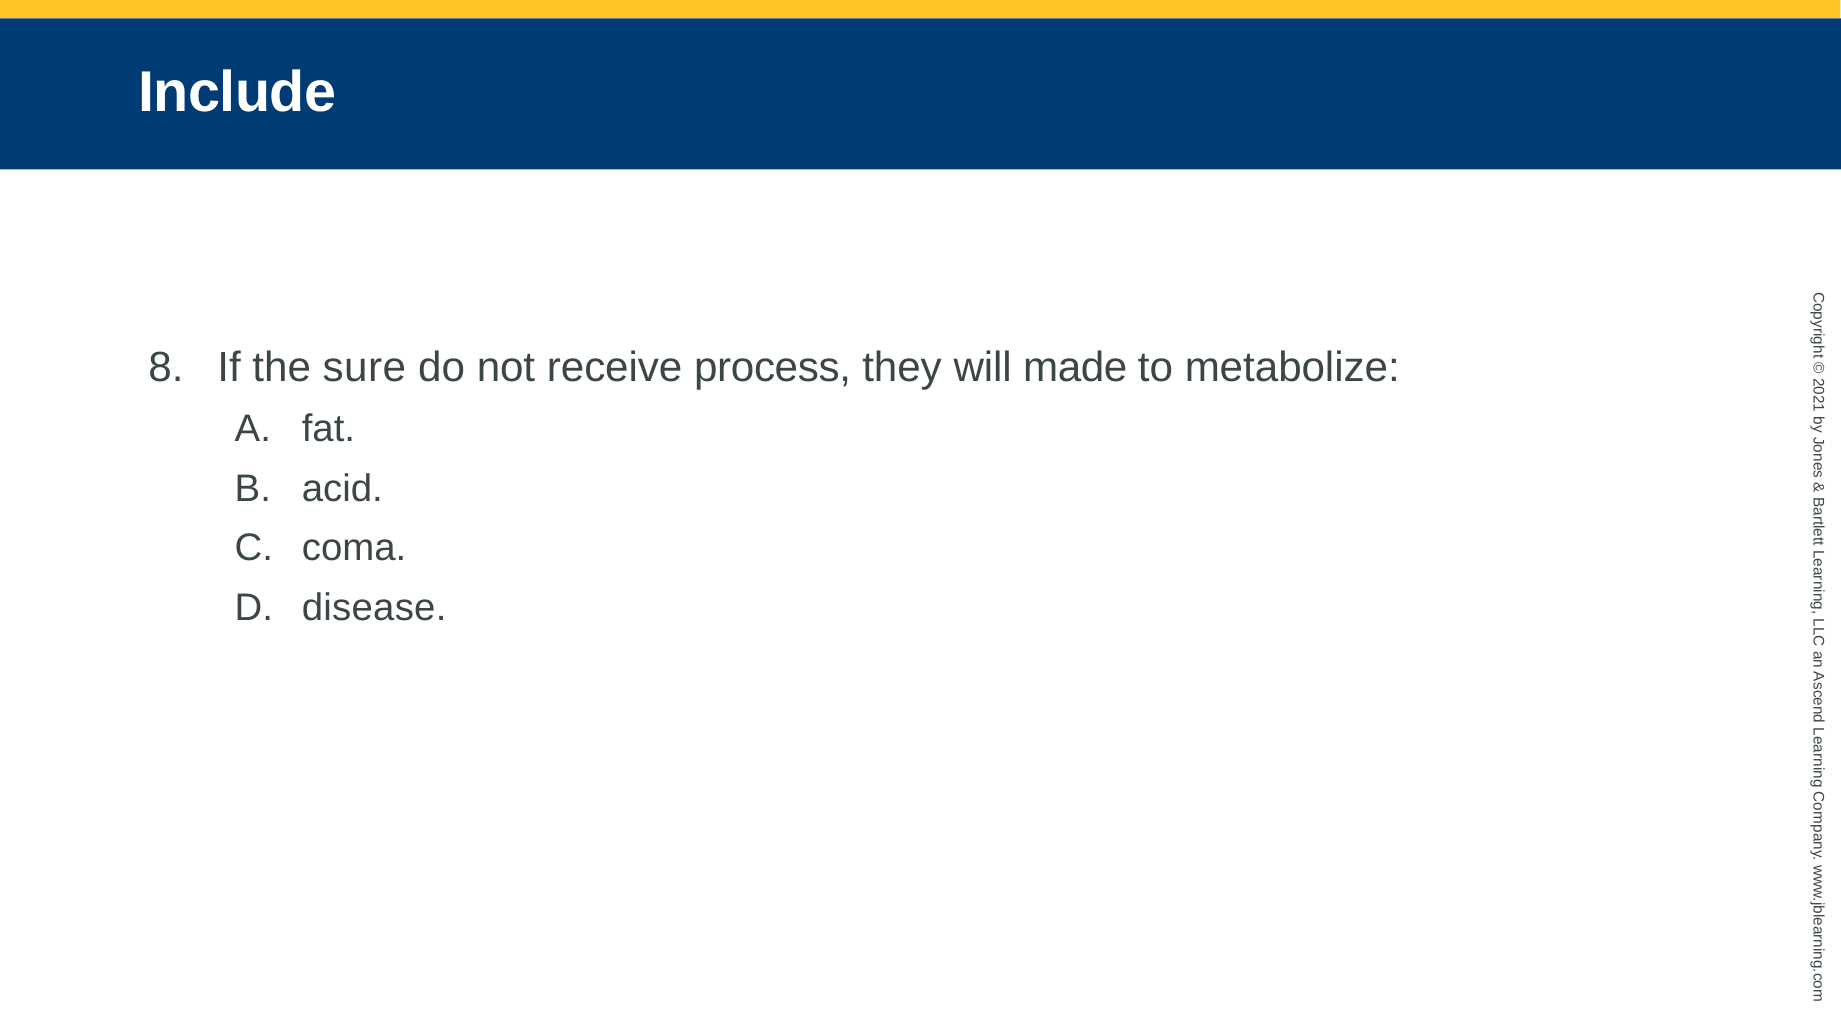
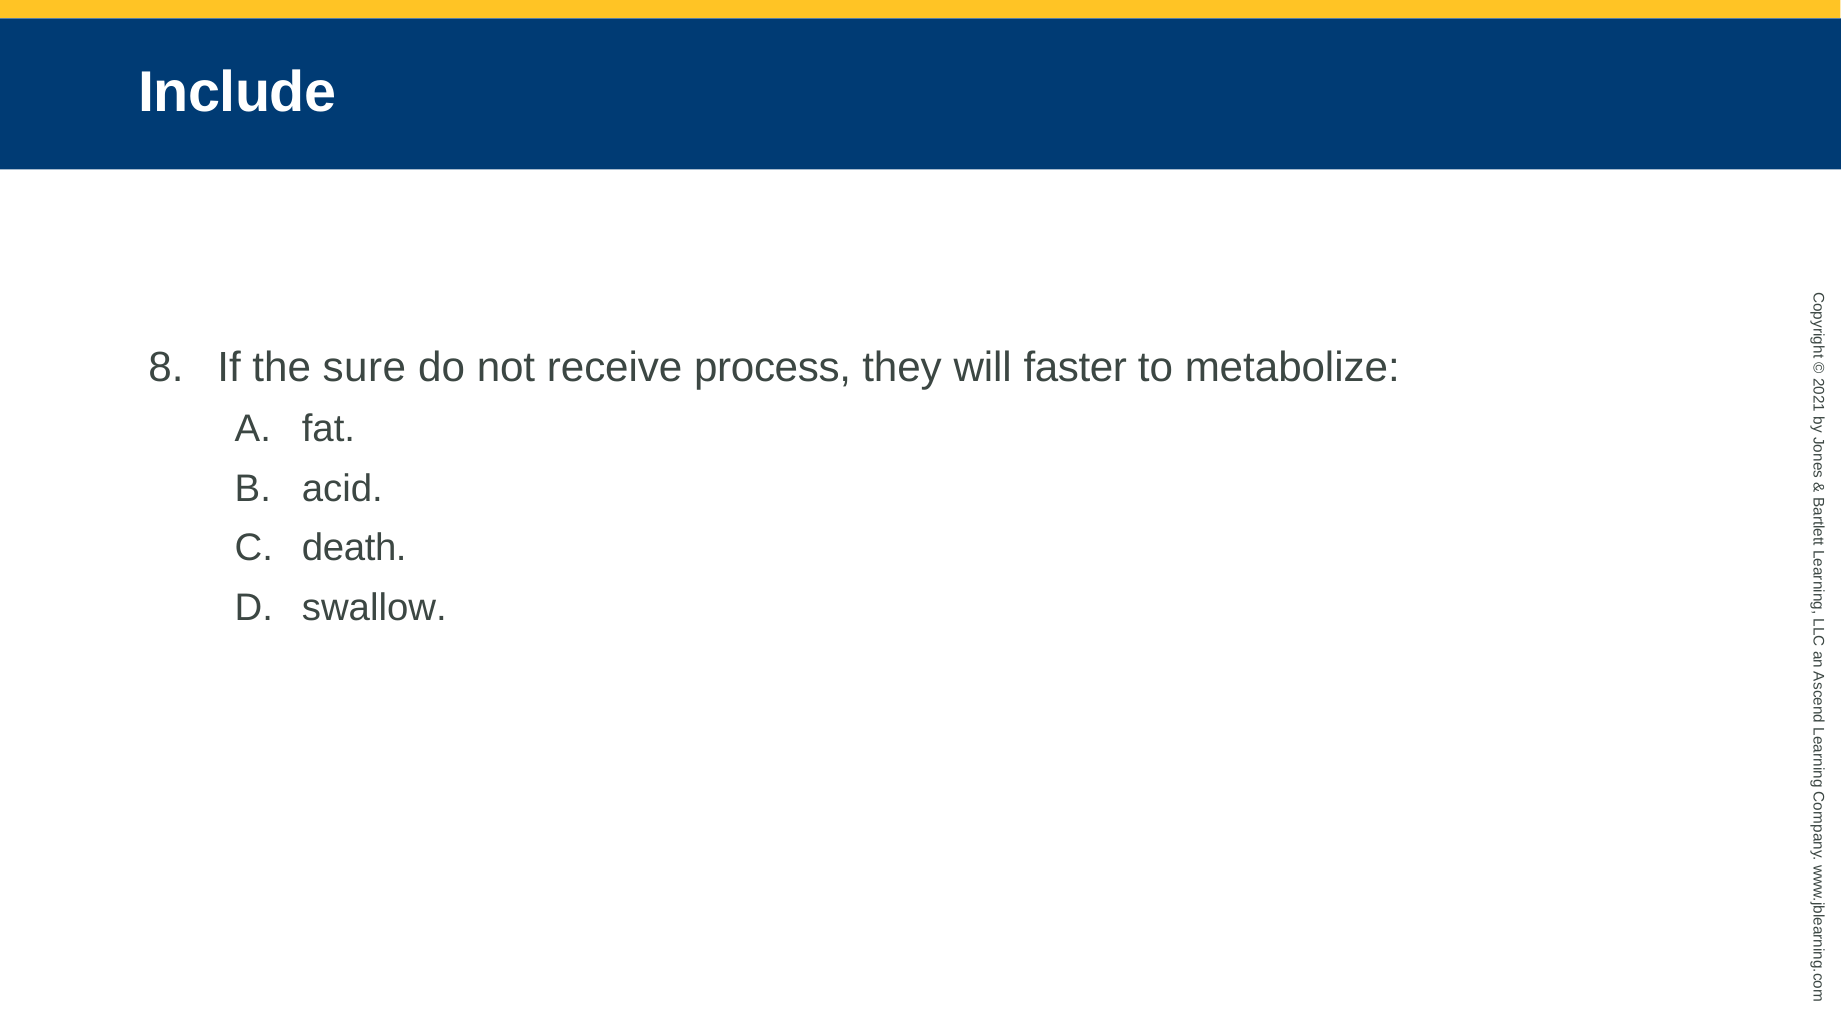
made: made -> faster (1075, 368)
coma: coma -> death (354, 548)
disease: disease -> swallow (374, 608)
